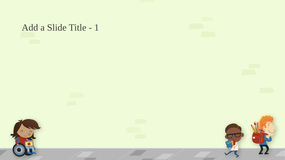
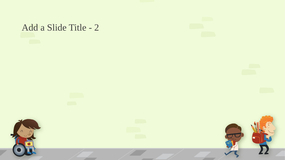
1: 1 -> 2 (97, 28)
